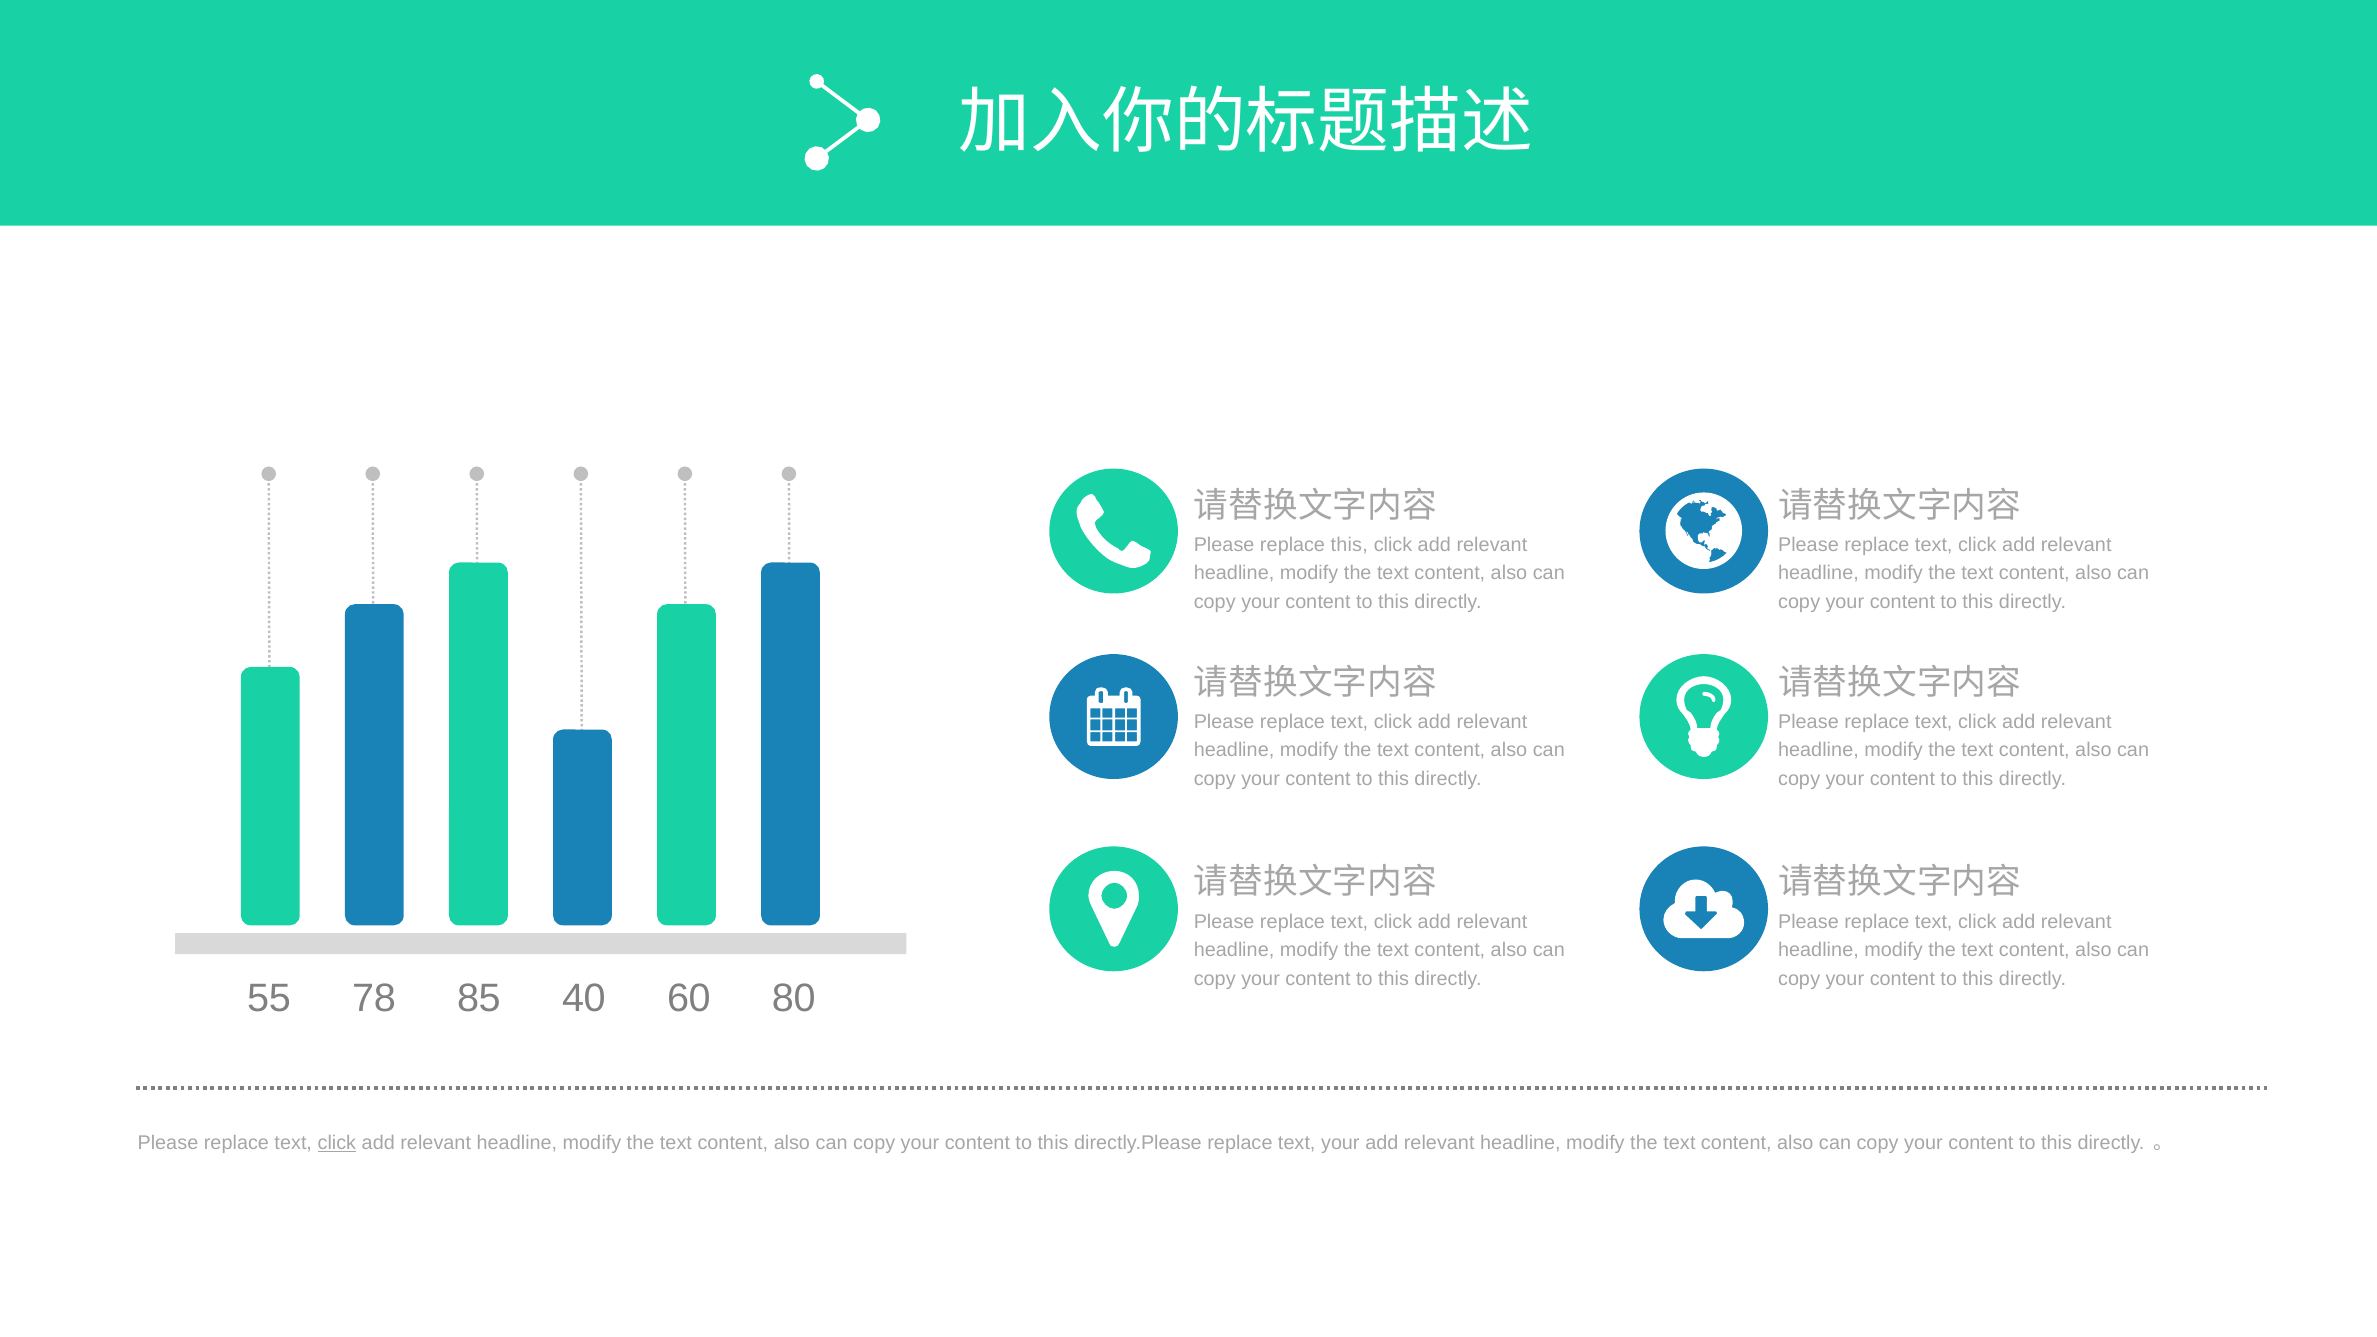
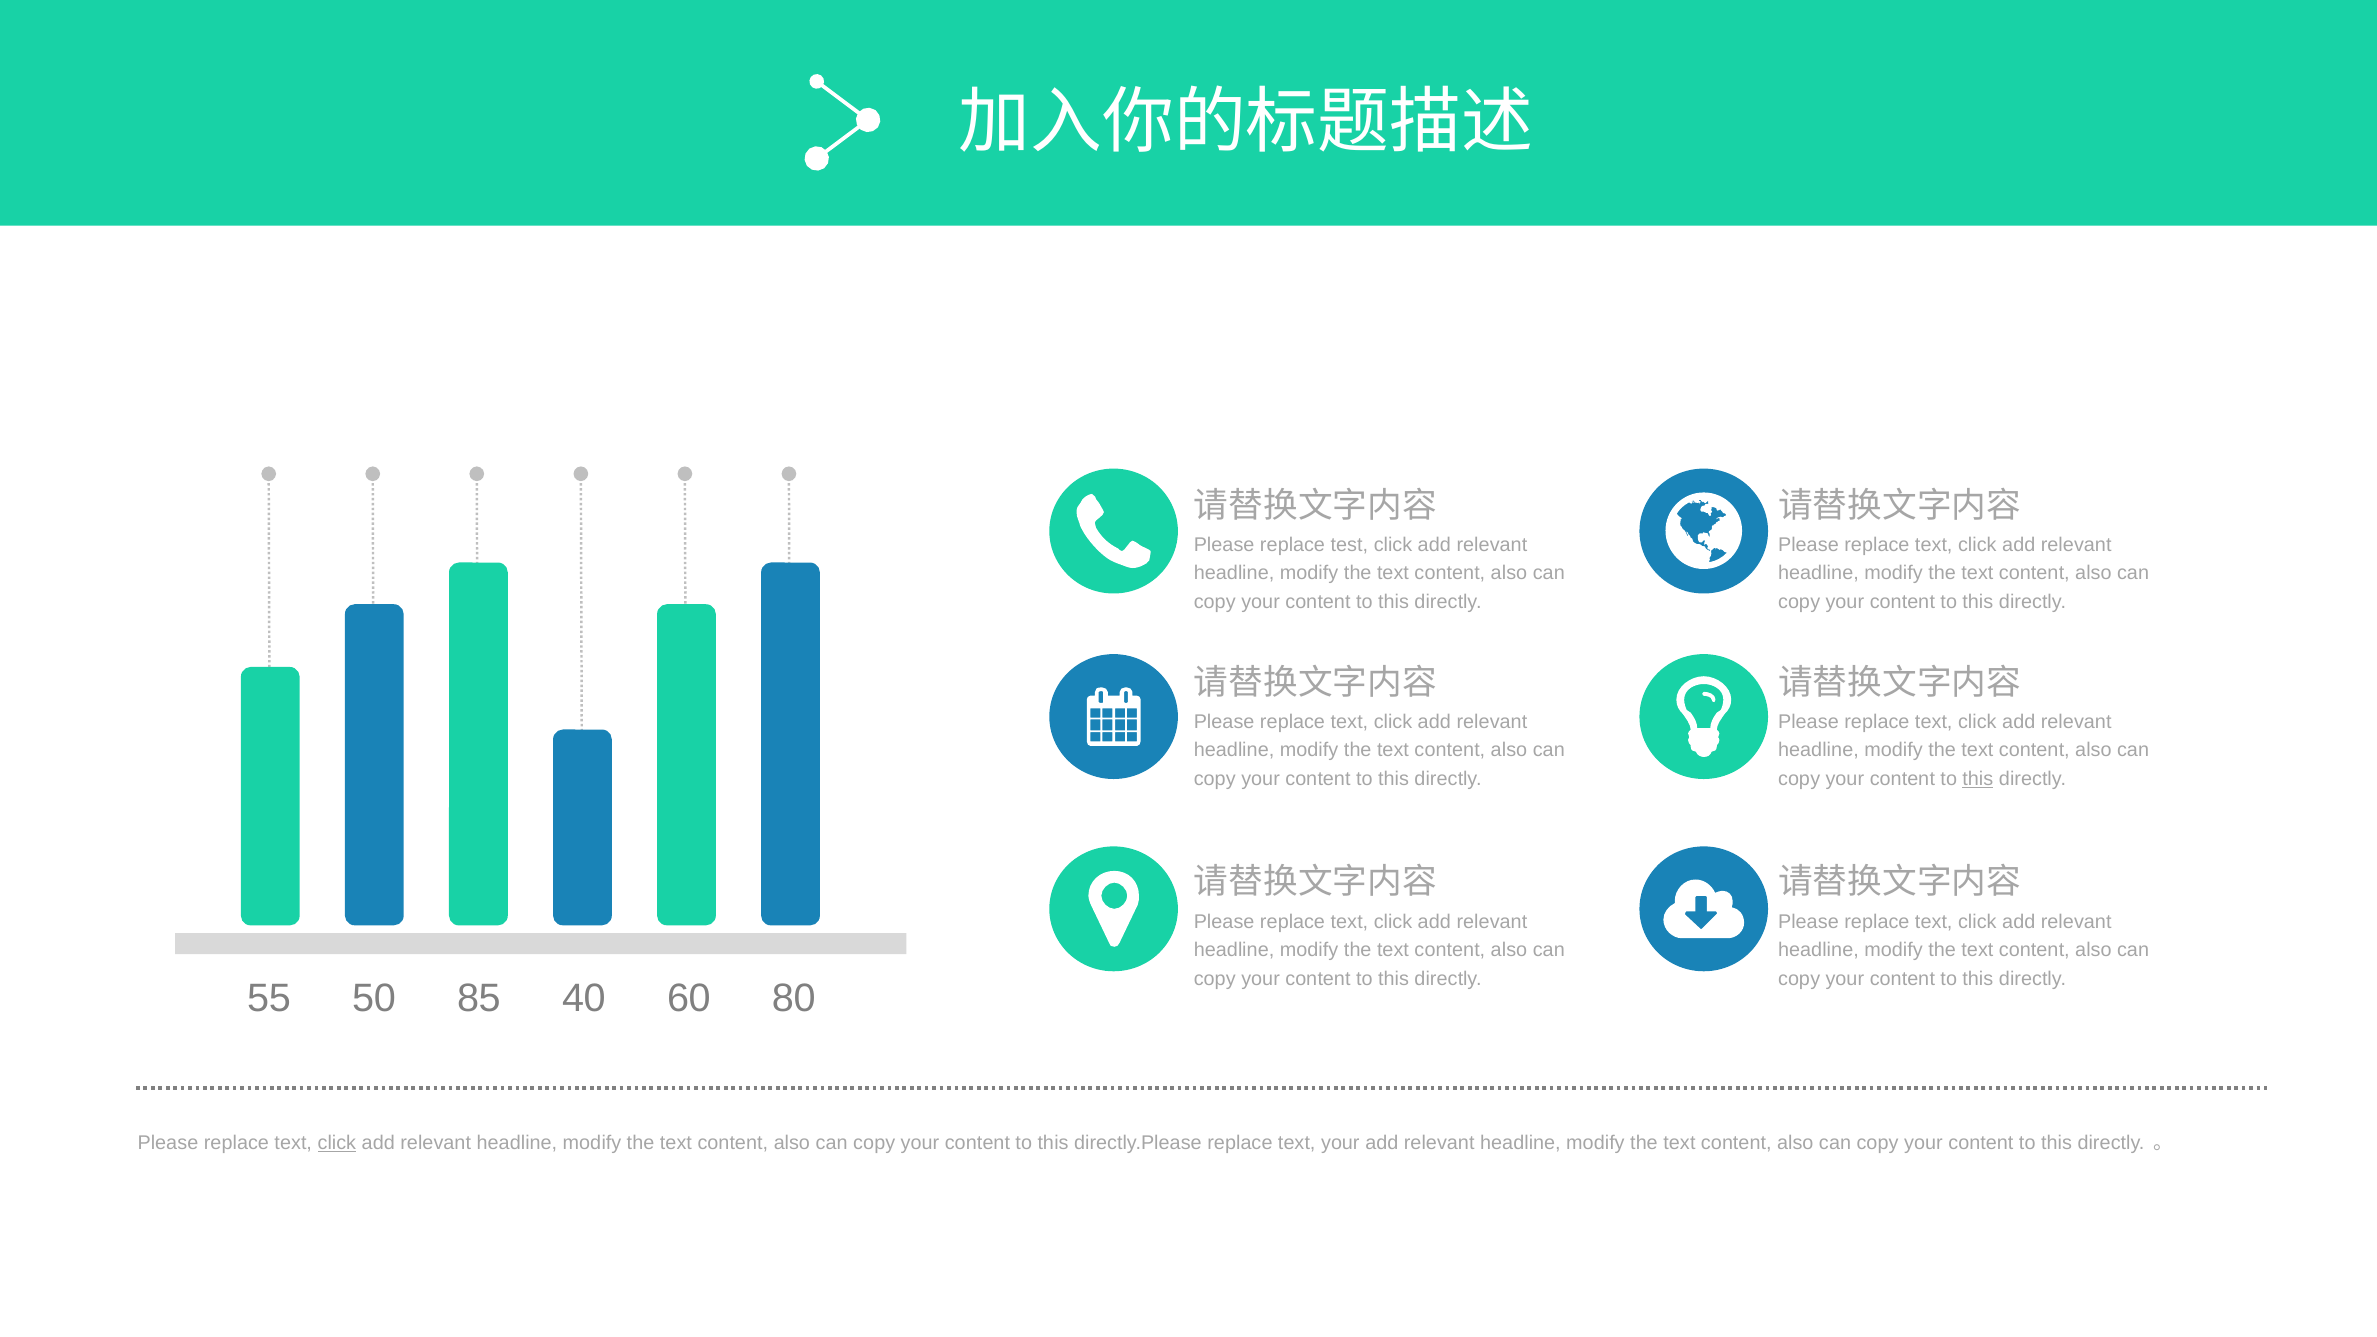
replace this: this -> test (1349, 545)
this underline: none -> present (1978, 779)
78: 78 -> 50 (374, 999)
